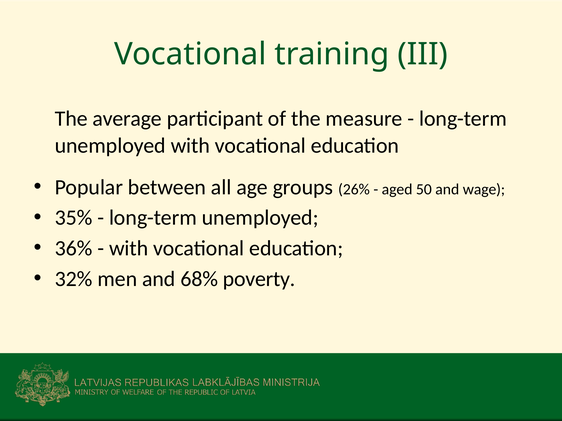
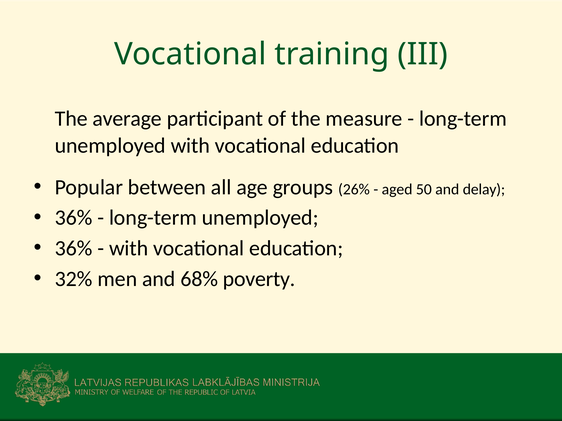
wage: wage -> delay (484, 189)
35%: 35% -> 36% (74, 218)
